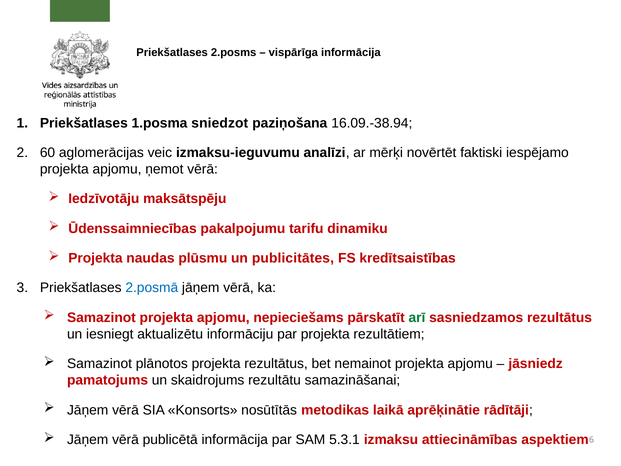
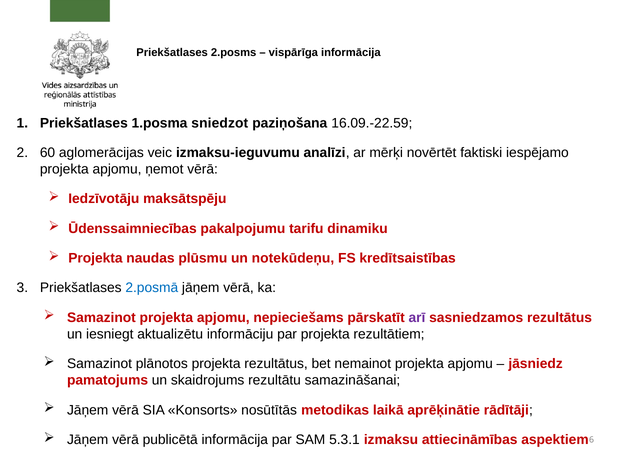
16.09.-38.94: 16.09.-38.94 -> 16.09.-22.59 (372, 123)
publicitātes: publicitātes -> notekūdeņu (293, 258)
arī colour: green -> purple (417, 317)
